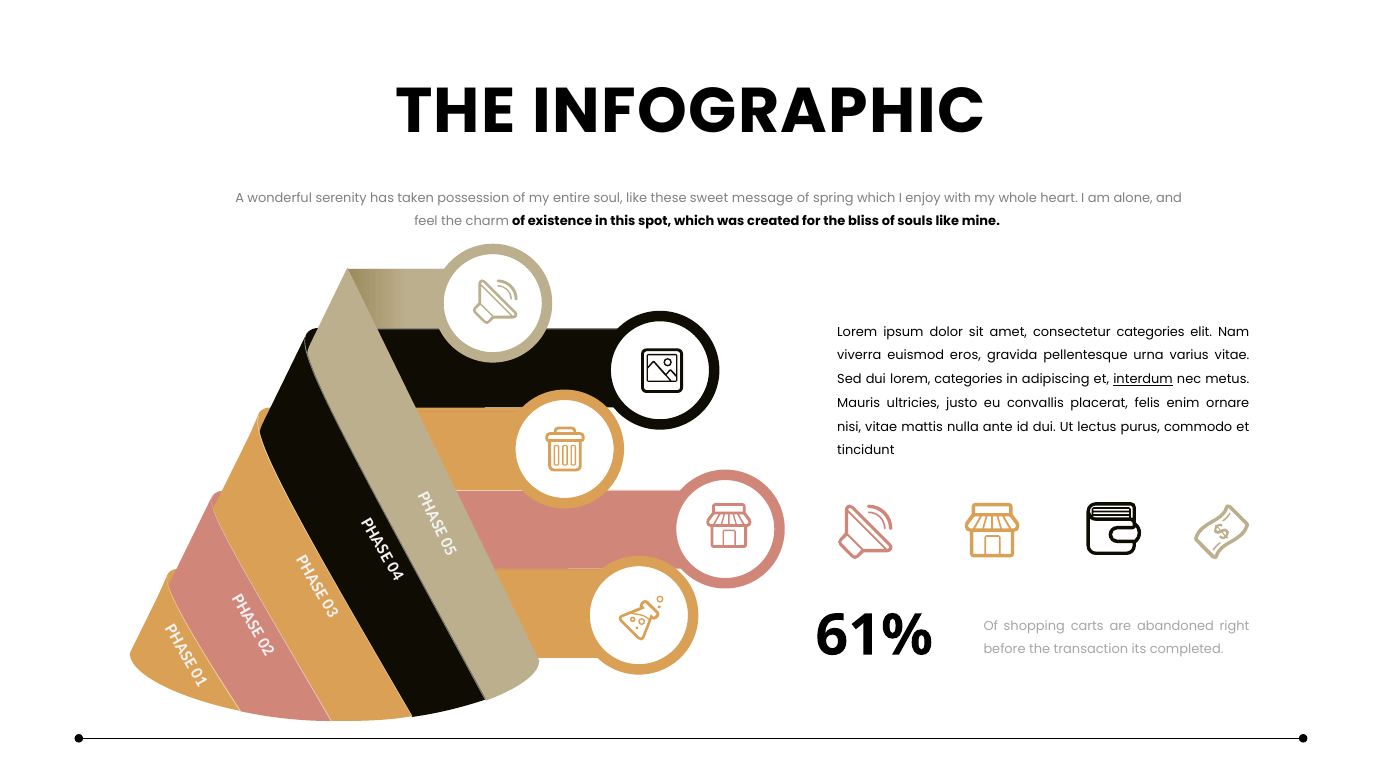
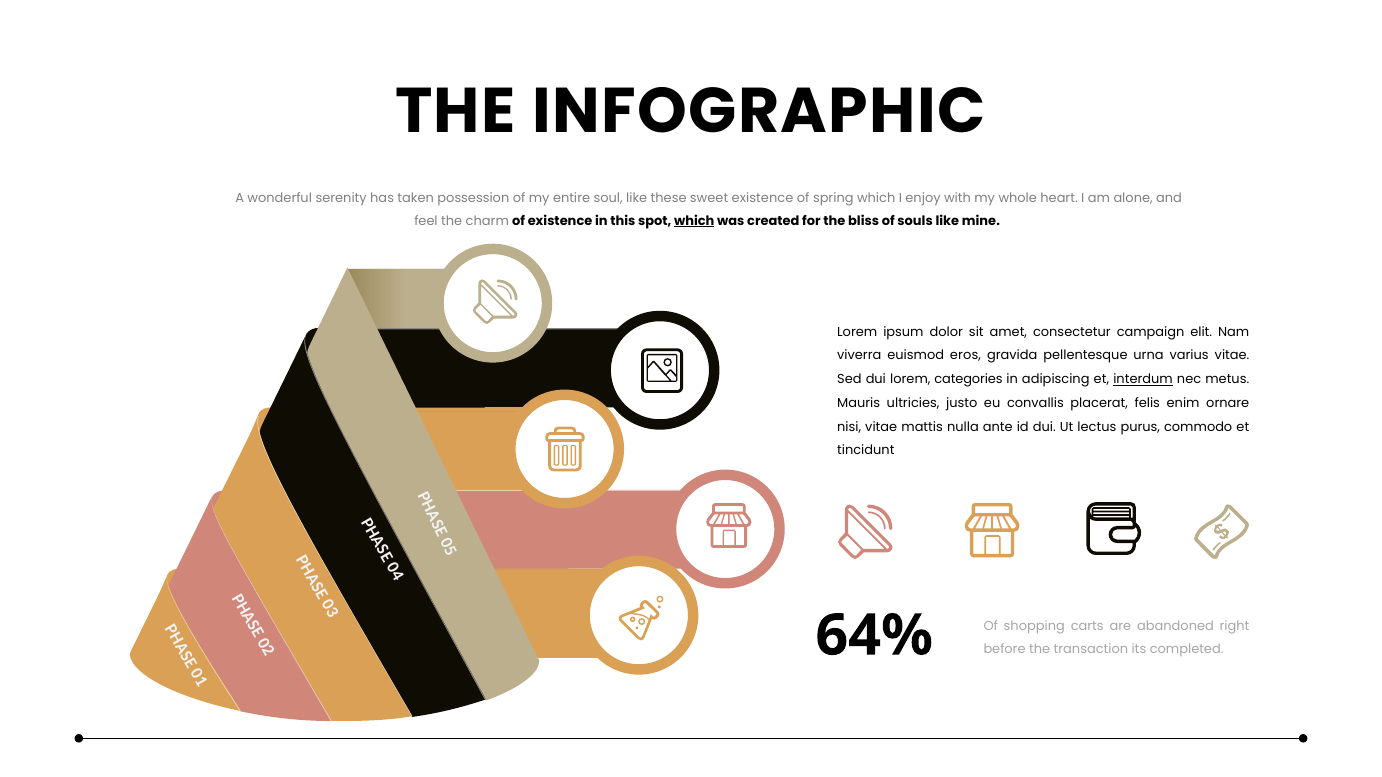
sweet message: message -> existence (763, 198)
which underline: none -> present (694, 221)
consectetur categories: categories -> campaign (1151, 332)
61%: 61% -> 64% (874, 636)
